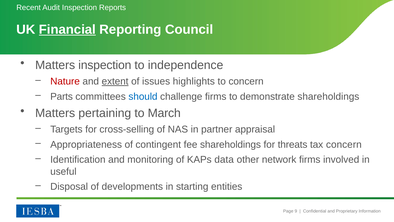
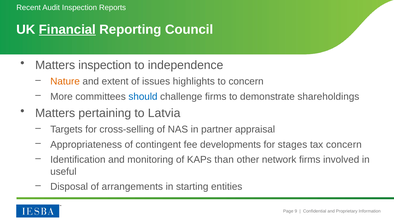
Nature colour: red -> orange (65, 81)
extent underline: present -> none (115, 81)
Parts: Parts -> More (62, 96)
March: March -> Latvia (164, 113)
fee shareholdings: shareholdings -> developments (231, 144)
threats: threats -> stages (292, 144)
data: data -> than (224, 159)
developments: developments -> arrangements (132, 186)
